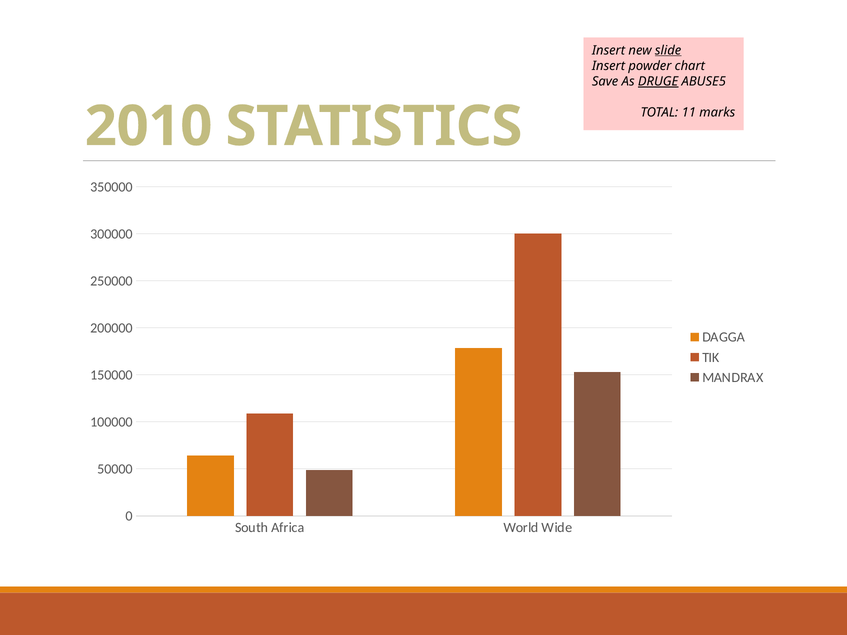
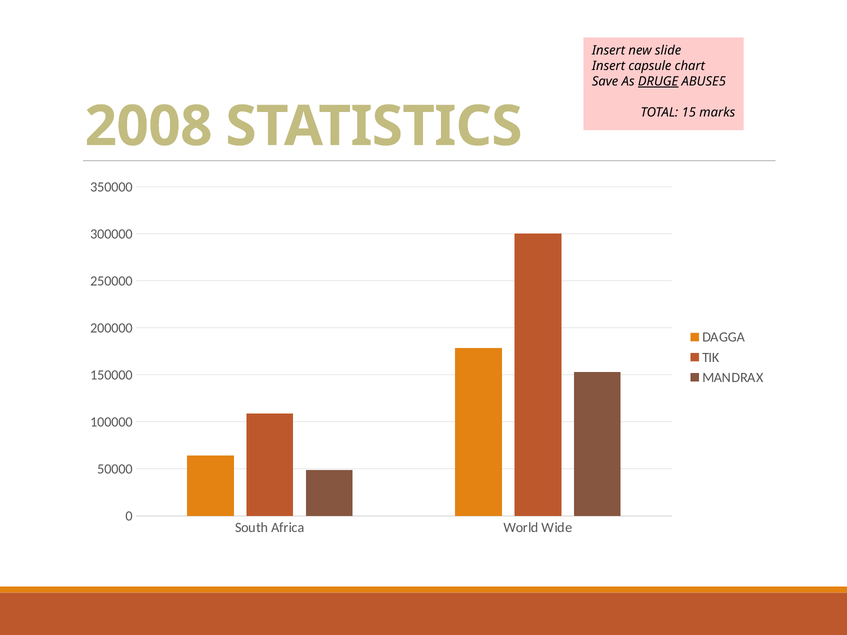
slide underline: present -> none (668, 50)
powder: powder -> capsule (650, 66)
11: 11 -> 15 (689, 112)
2010: 2010 -> 2008 (149, 127)
